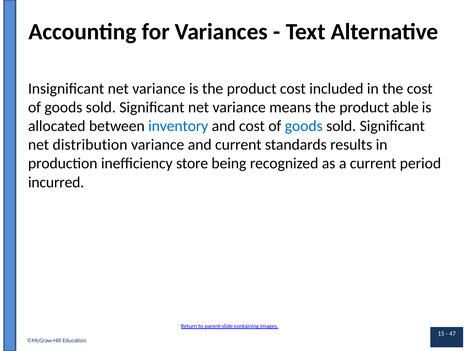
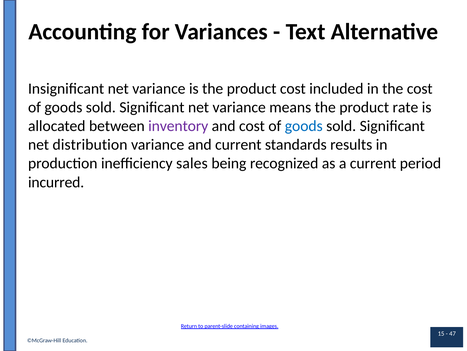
able: able -> rate (405, 107)
inventory colour: blue -> purple (178, 126)
store: store -> sales (192, 163)
